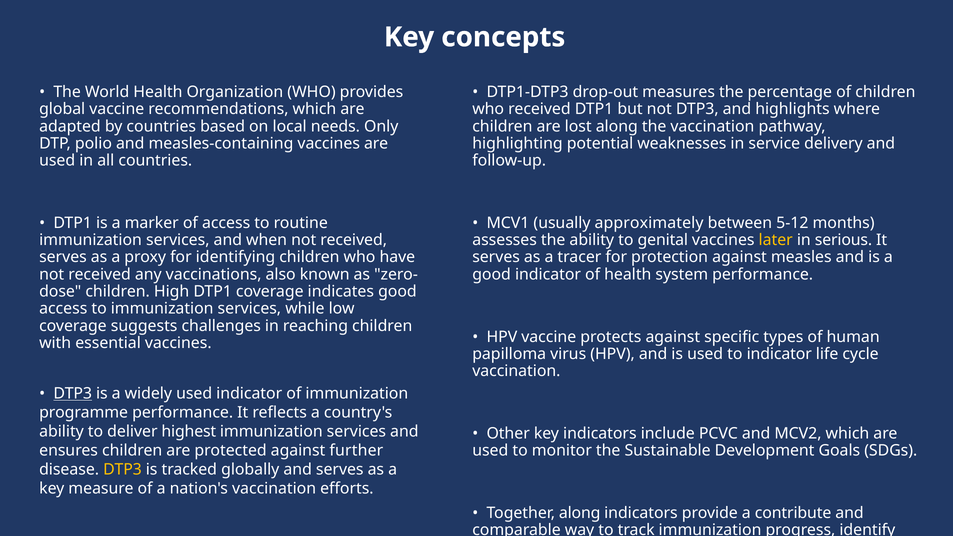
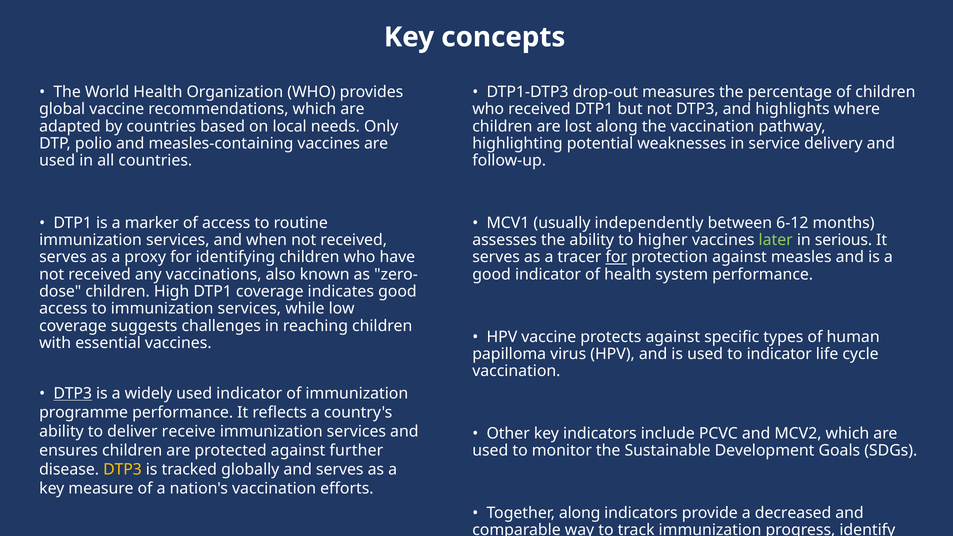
approximately: approximately -> independently (649, 223)
5-12: 5-12 -> 6-12 (792, 223)
genital: genital -> higher (663, 240)
later colour: yellow -> light green (776, 240)
for underline: none -> present (616, 257)
highest: highest -> receive (189, 432)
contribute: contribute -> decreased (793, 513)
